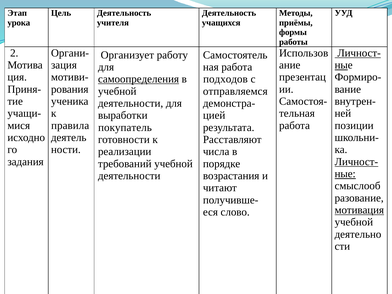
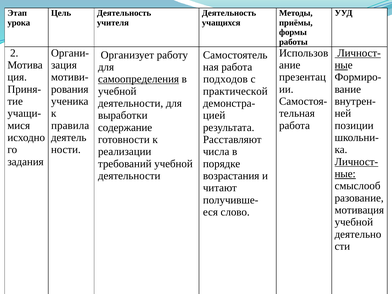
отправляемся: отправляемся -> практической (235, 91)
покупатель: покупатель -> содержание (125, 127)
мотивация underline: present -> none (359, 210)
